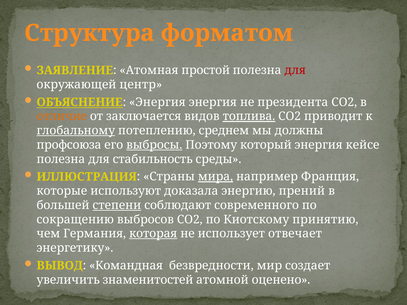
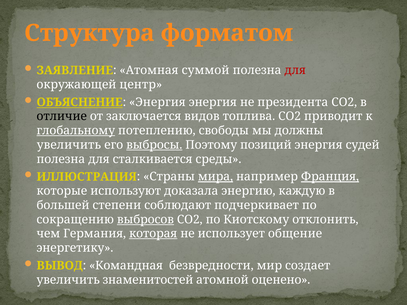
простой: простой -> суммой (206, 70)
отличие colour: orange -> black (62, 116)
топлива underline: present -> none (249, 116)
среднем: среднем -> свободы (224, 131)
профсоюза: профсоюза -> увеличить (69, 145)
который: который -> позиций (266, 145)
кейсе: кейсе -> судей (363, 145)
стабильность: стабильность -> сталкивается (153, 159)
Франция underline: none -> present (330, 177)
прений: прений -> каждую (302, 191)
степени underline: present -> none (117, 205)
современного: современного -> подчеркивает (257, 205)
выбросов underline: none -> present (145, 220)
принятию: принятию -> отклонить (325, 220)
отвечает: отвечает -> общение (295, 234)
